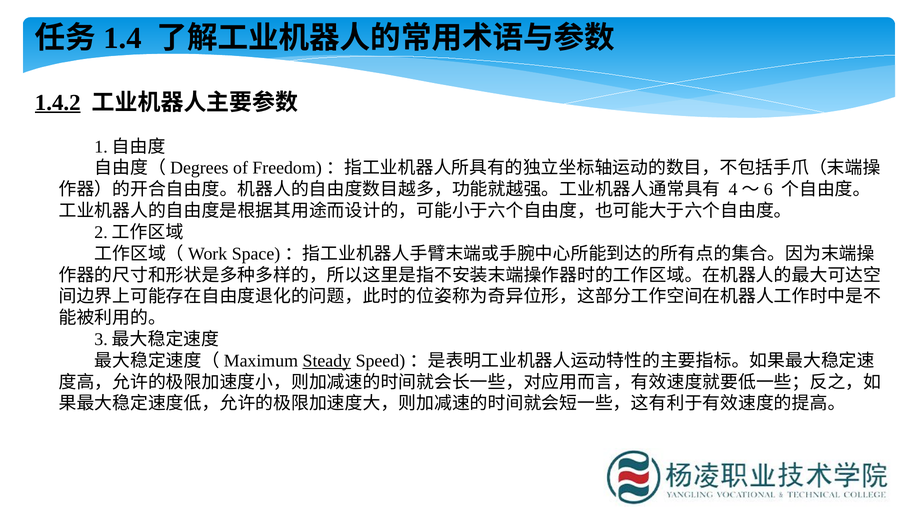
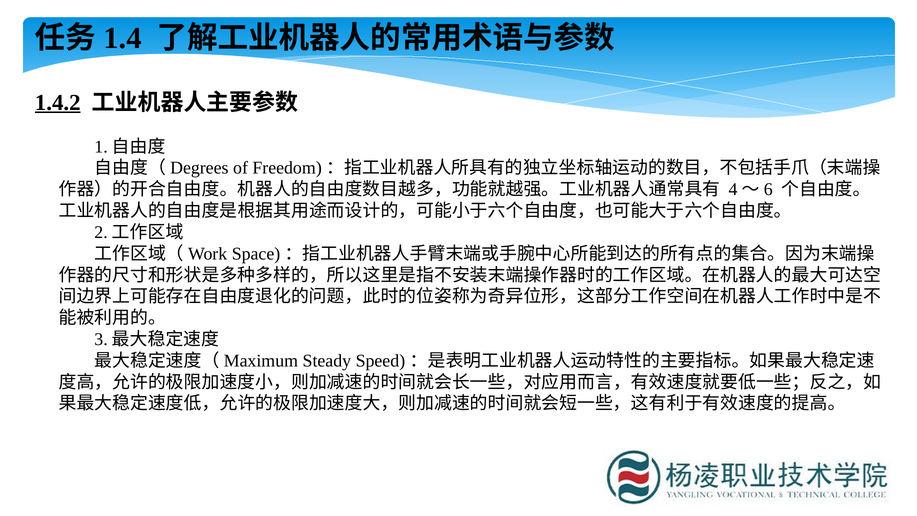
Steady underline: present -> none (327, 361)
